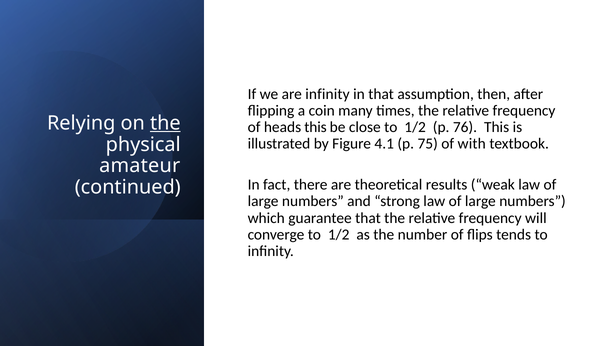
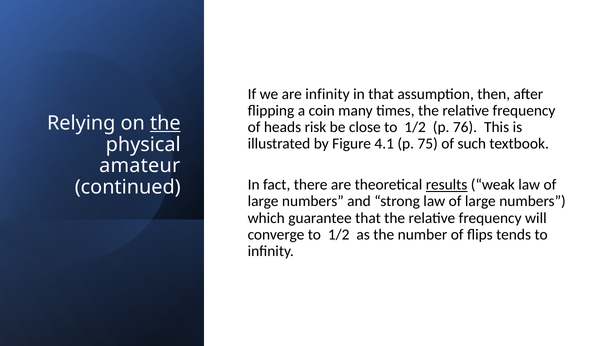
heads this: this -> risk (315, 127)
with: with -> such (472, 144)
results underline: none -> present (447, 185)
